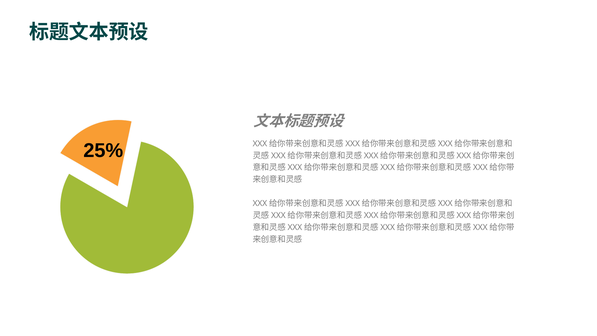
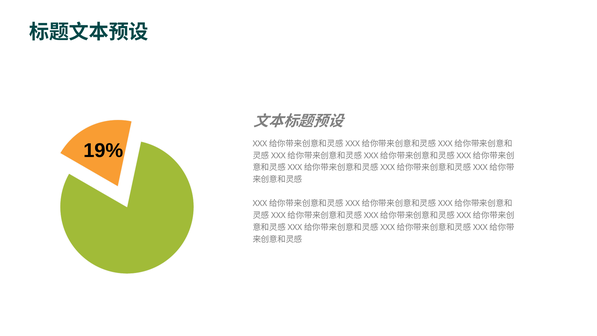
25%: 25% -> 19% (103, 151)
